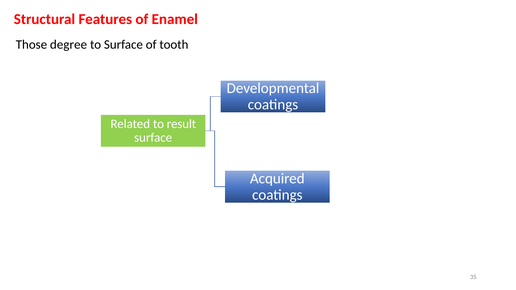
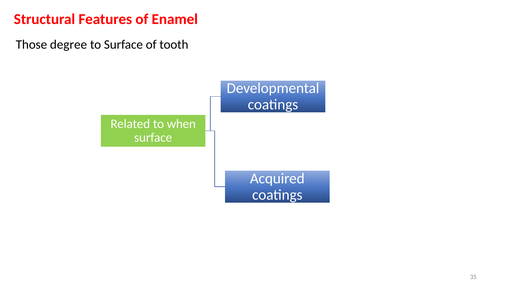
result: result -> when (181, 124)
